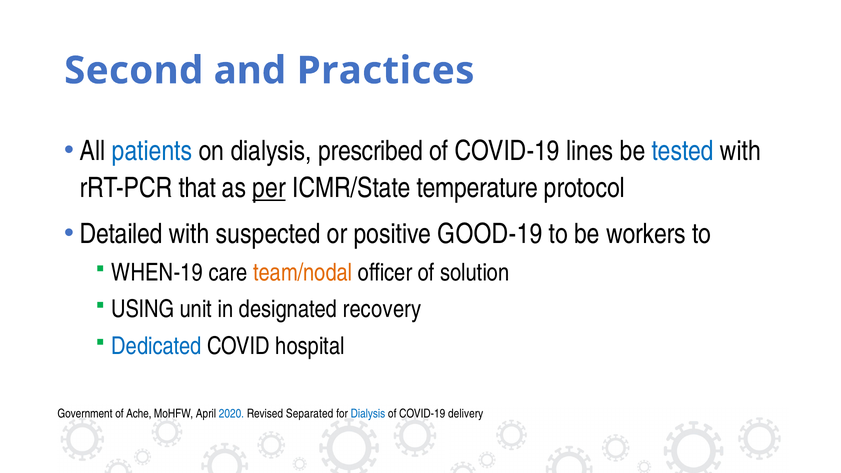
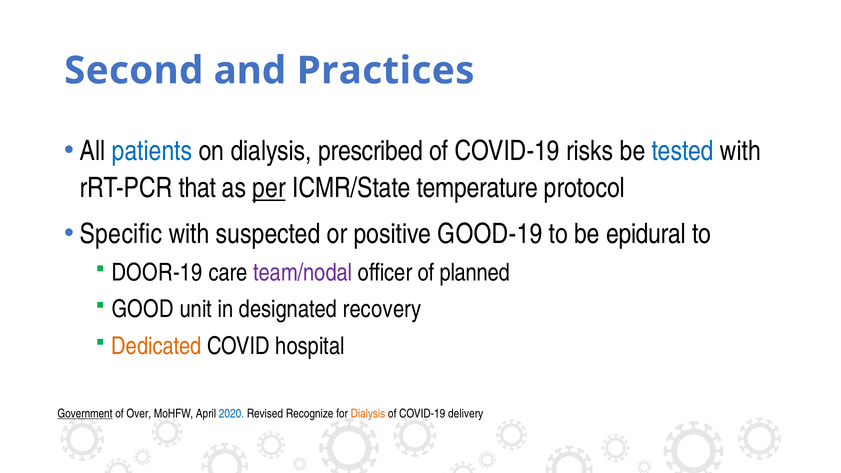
lines: lines -> risks (590, 151)
Detailed: Detailed -> Specific (121, 234)
workers: workers -> epidural (646, 234)
WHEN-19: WHEN-19 -> DOOR-19 (157, 273)
team/nodal colour: orange -> purple (303, 273)
solution: solution -> planned (475, 273)
USING: USING -> GOOD (143, 309)
Dedicated colour: blue -> orange (157, 346)
Government underline: none -> present (85, 414)
Ache: Ache -> Over (139, 414)
Separated: Separated -> Recognize (310, 414)
Dialysis colour: blue -> orange (368, 414)
